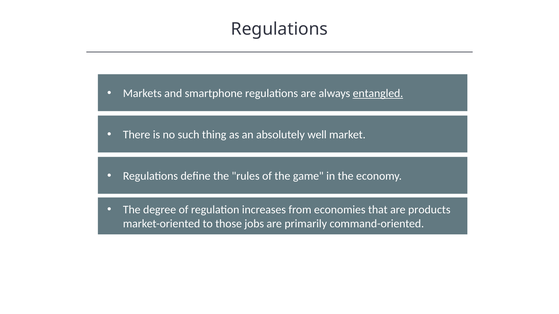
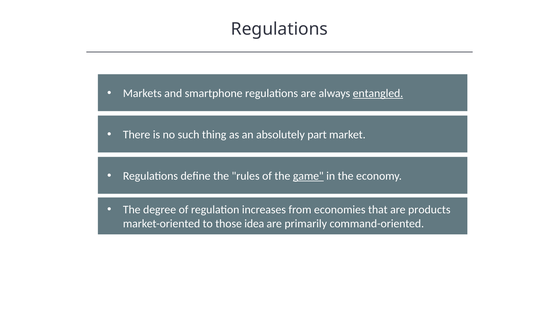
well: well -> part (317, 135)
game underline: none -> present (308, 176)
jobs: jobs -> idea (254, 224)
